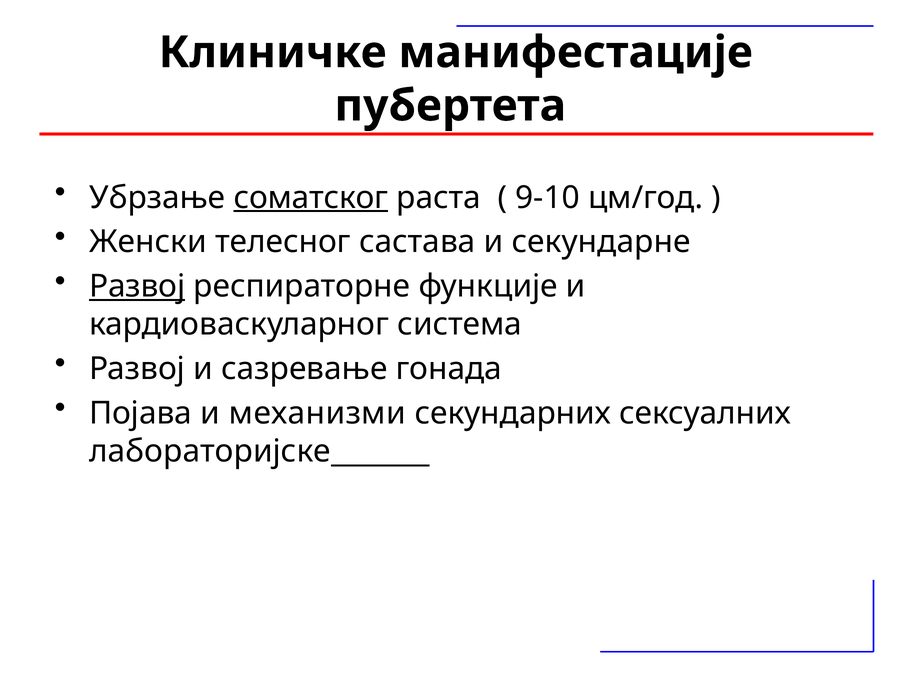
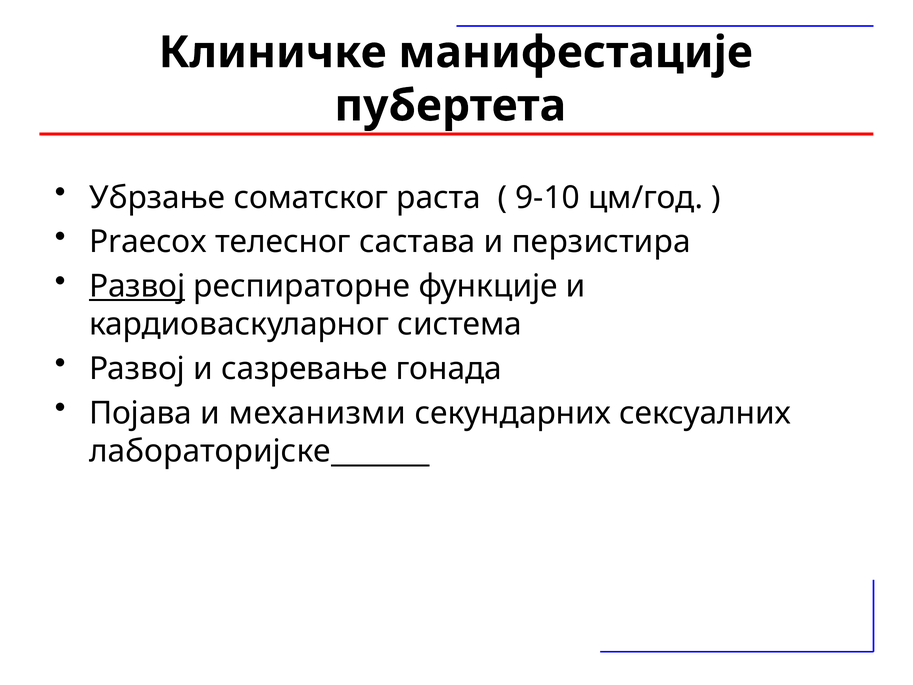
соматског underline: present -> none (311, 197)
Женски: Женски -> Praecox (148, 242)
секундарне: секундарне -> перзистира (601, 242)
